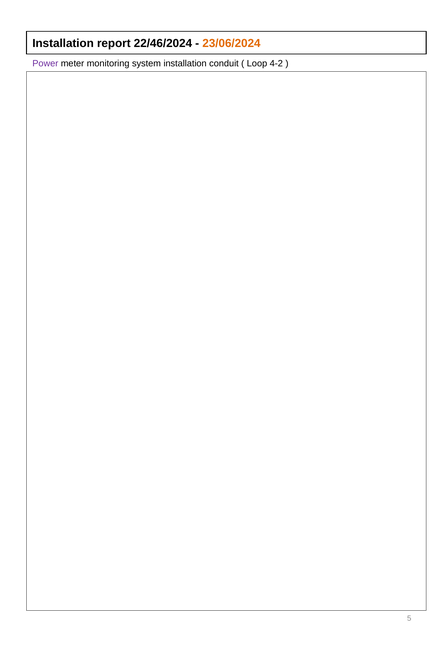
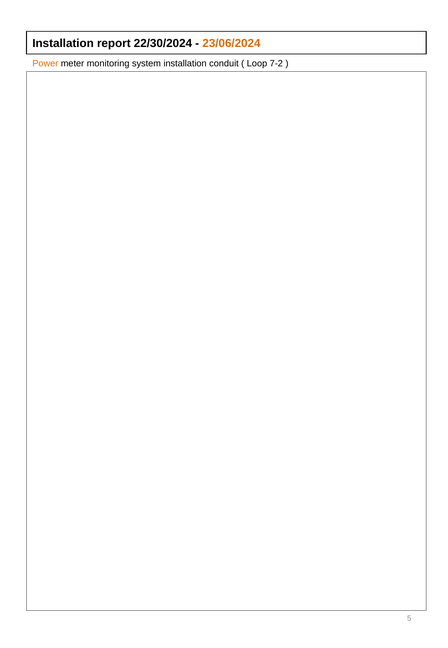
22/46/2024: 22/46/2024 -> 22/30/2024 (163, 43)
Power colour: purple -> orange (45, 63)
4-2: 4-2 -> 7-2 (276, 63)
